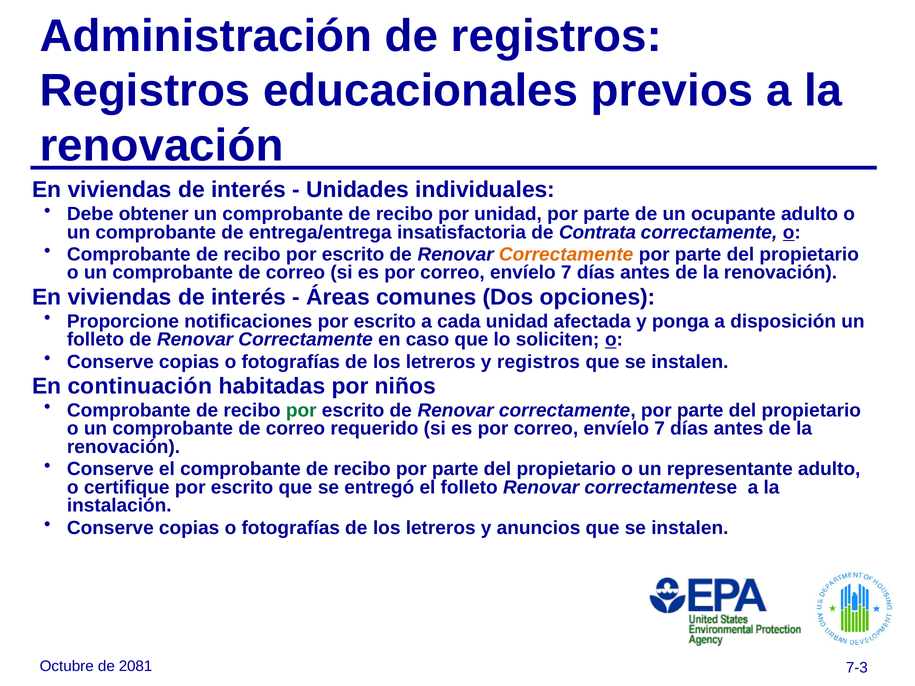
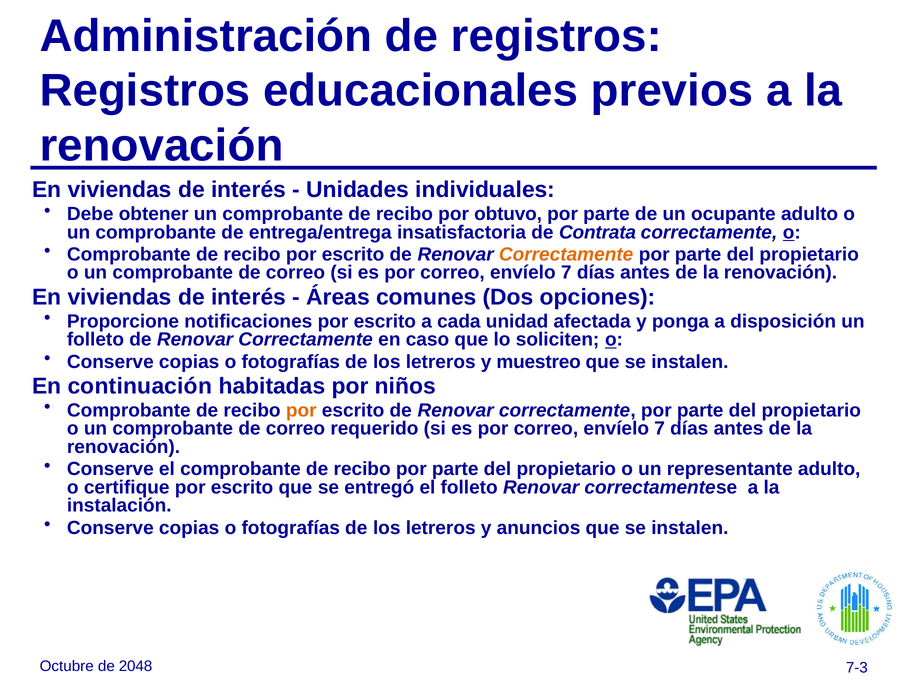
por unidad: unidad -> obtuvo (508, 214)
y registros: registros -> muestreo (539, 362)
por colour: green -> orange (301, 411)
2081: 2081 -> 2048 (136, 666)
